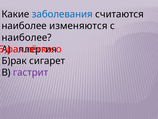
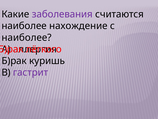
заболевания colour: blue -> purple (62, 14)
изменяются: изменяются -> нахождение (78, 26)
сигарет: сигарет -> куришь (47, 61)
